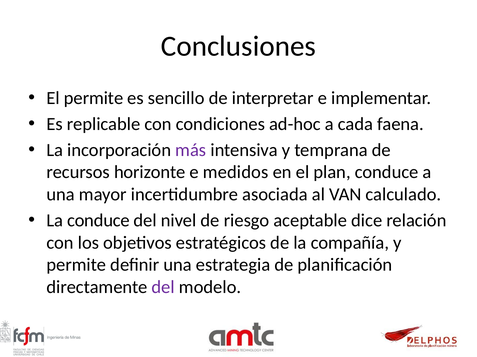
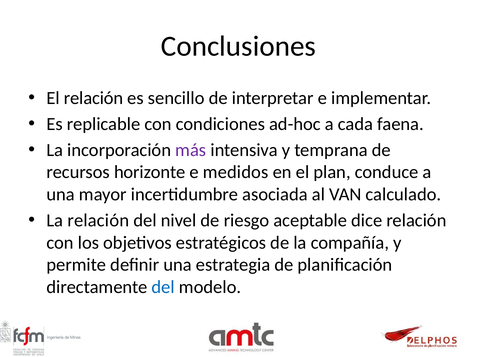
El permite: permite -> relación (94, 98)
La conduce: conduce -> relación (98, 221)
del colour: purple -> blue (163, 288)
